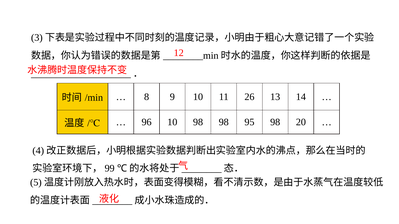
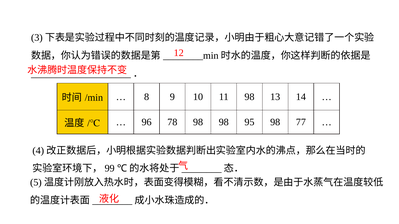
11 26: 26 -> 98 (249, 97)
96 10: 10 -> 78 (172, 122)
20: 20 -> 77 (301, 122)
